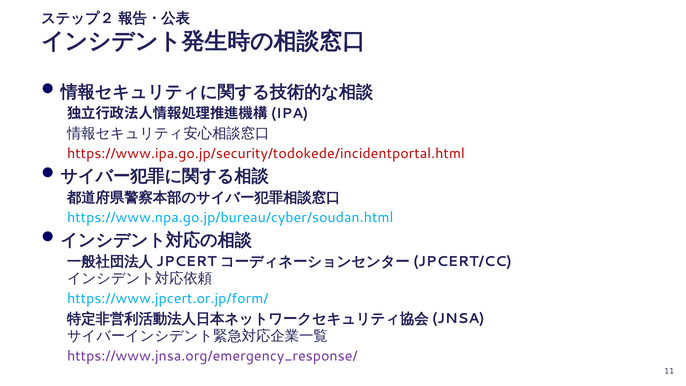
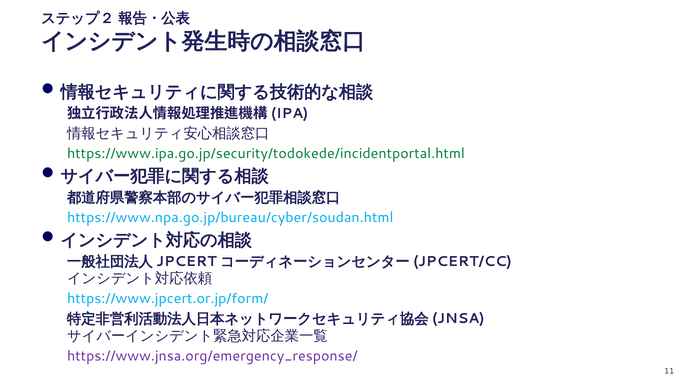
https://www.ipa.go.jp/security/todokede/incidentportal.html colour: red -> green (266, 153)
